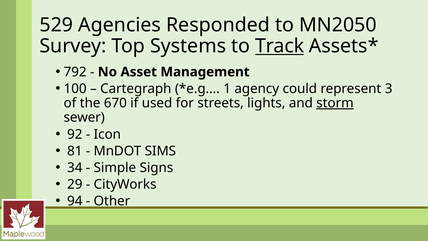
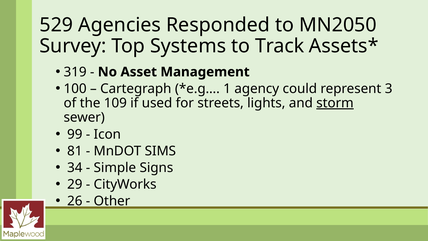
Track underline: present -> none (280, 46)
792: 792 -> 319 (75, 72)
670: 670 -> 109 (115, 103)
92: 92 -> 99 (75, 134)
94: 94 -> 26 (75, 201)
